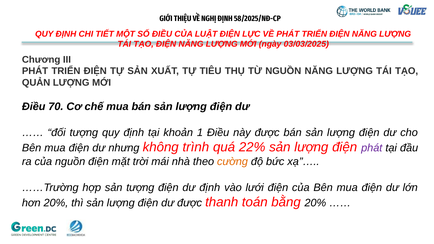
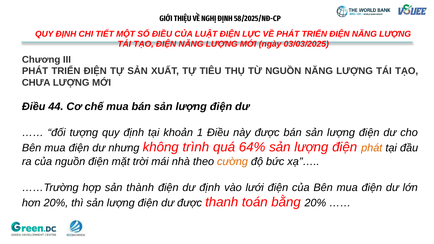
QUẢN: QUẢN -> CHƯA (36, 83)
70: 70 -> 44 (56, 107)
22%: 22% -> 64% (252, 147)
phát colour: purple -> orange (372, 148)
sản tượng: tượng -> thành (140, 188)
